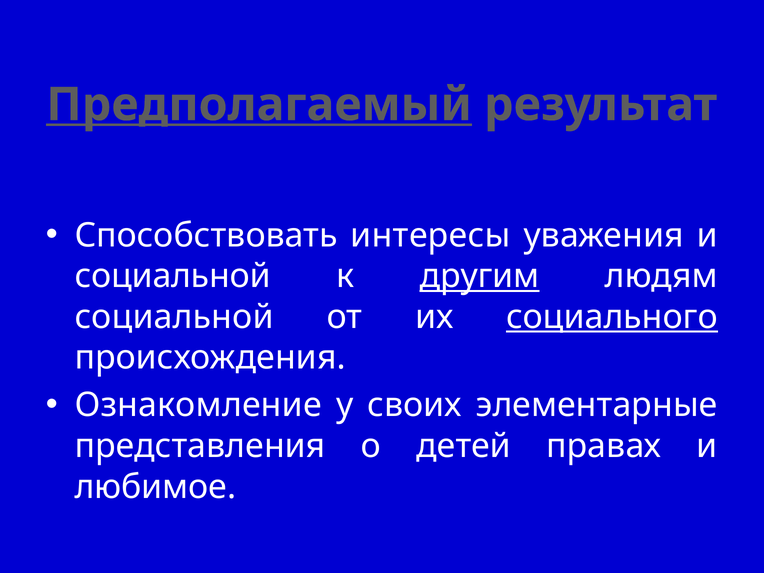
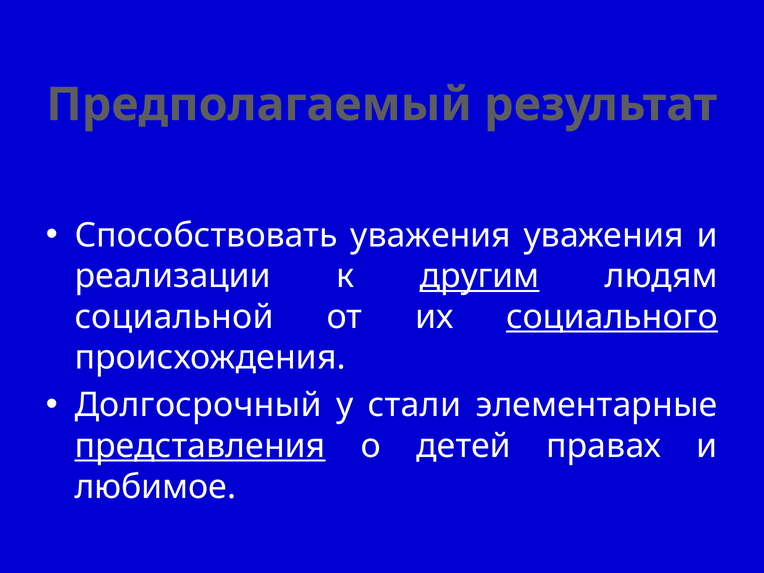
Предполагаемый underline: present -> none (259, 105)
Способствовать интересы: интересы -> уважения (431, 235)
социальной: социальной -> реализации (173, 276)
Ознакомление: Ознакомление -> Долгосрочный (198, 405)
своих: своих -> стали (414, 405)
представления underline: none -> present (200, 446)
